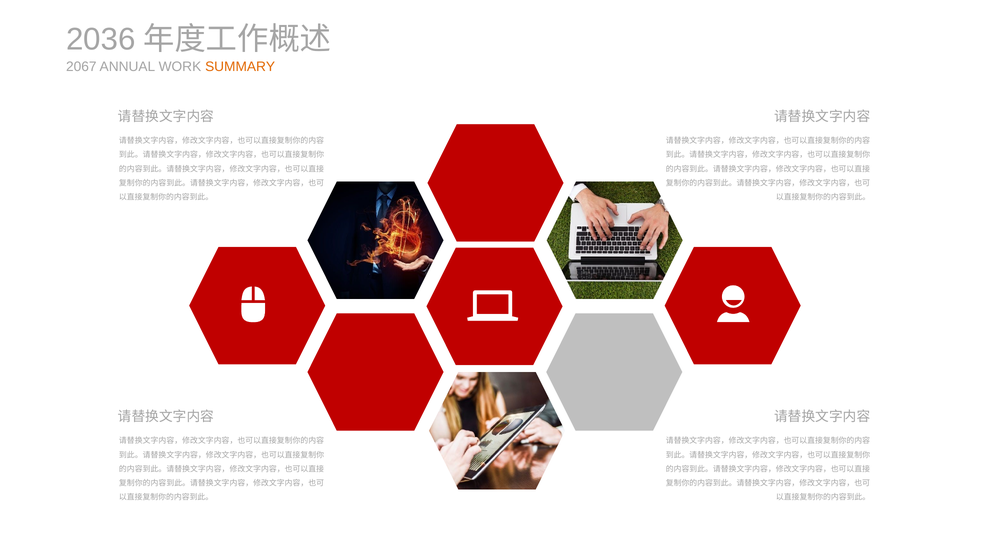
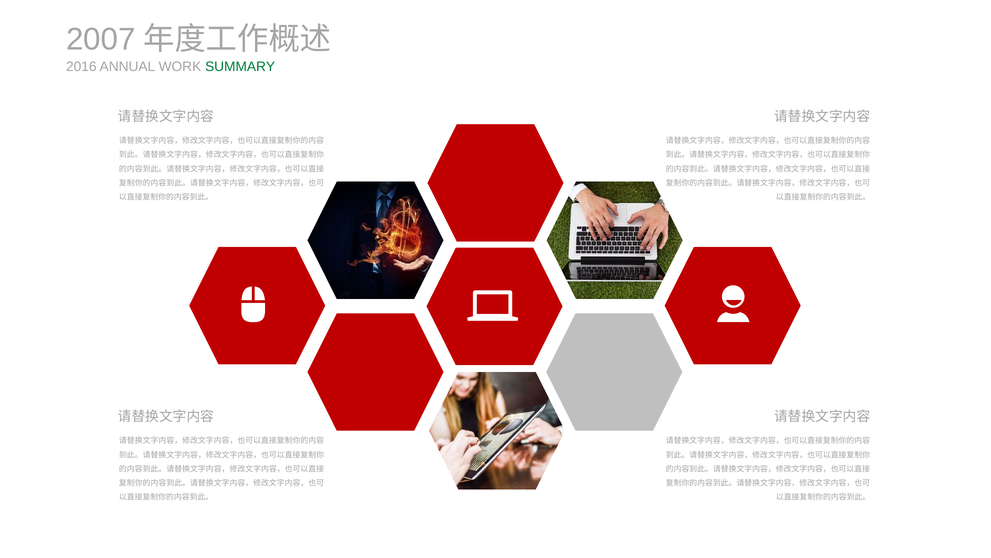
2036: 2036 -> 2007 (101, 39)
2067: 2067 -> 2016 (81, 67)
SUMMARY colour: orange -> green (240, 67)
